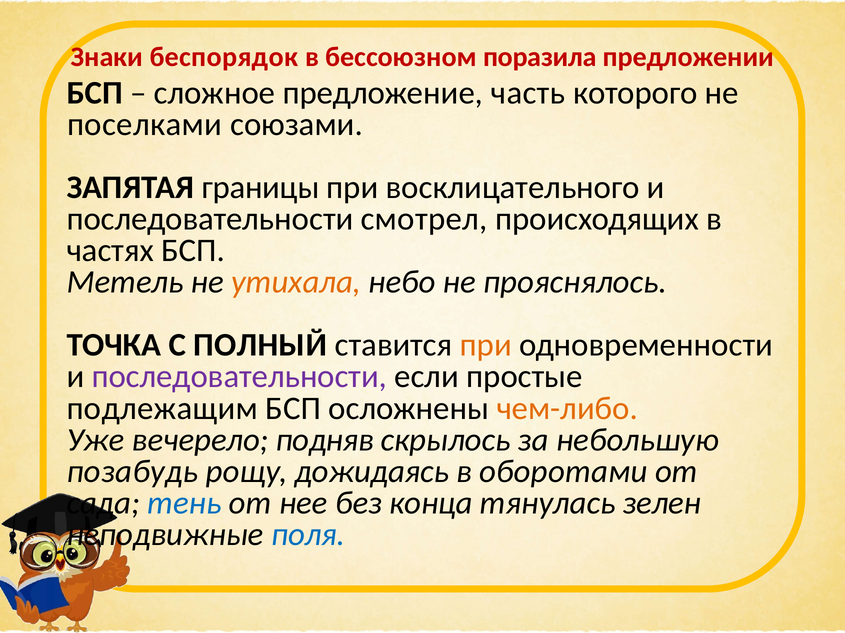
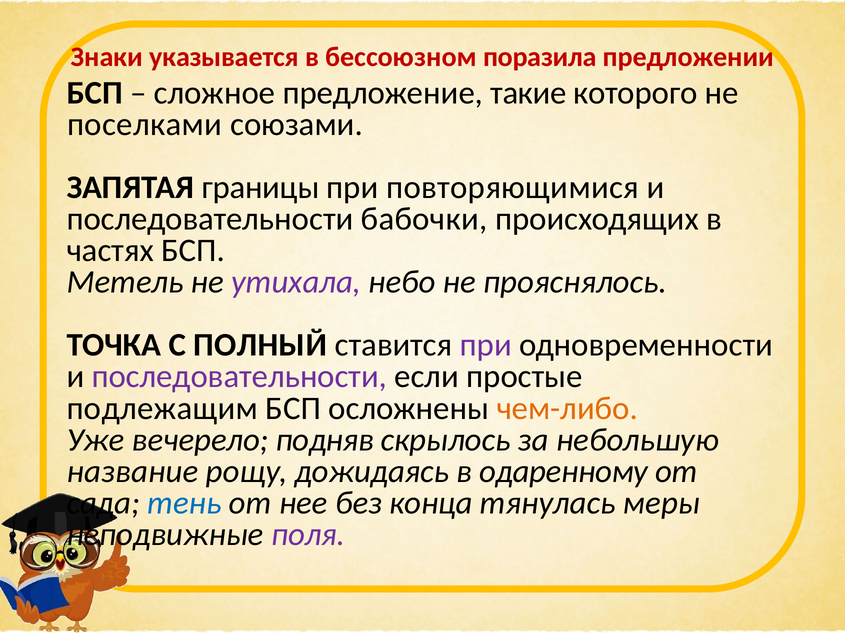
беспорядок: беспорядок -> указывается (224, 57)
часть: часть -> такие (528, 93)
восклицательного: восклицательного -> повторяющимися (513, 188)
смотрел: смотрел -> бабочки (424, 219)
утихала colour: orange -> purple (296, 282)
при colour: orange -> purple (486, 346)
позабудь: позабудь -> название (132, 472)
оборотами: оборотами -> одаренному (564, 472)
зелен: зелен -> меры (662, 503)
поля colour: blue -> purple (308, 535)
